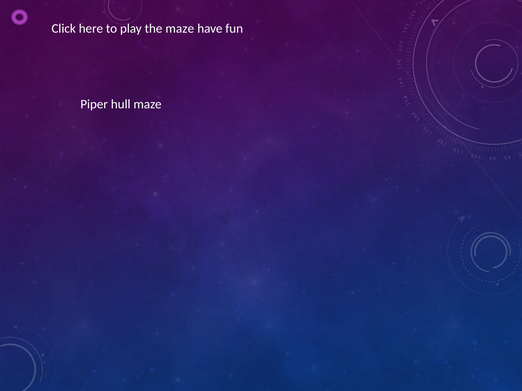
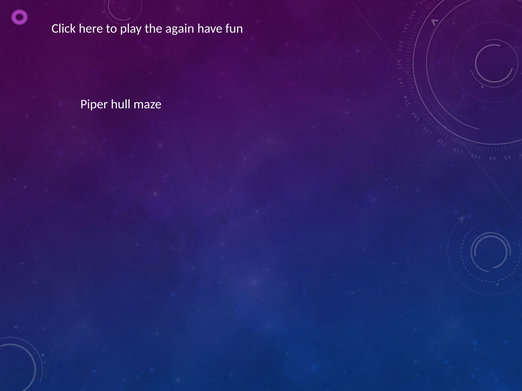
the maze: maze -> again (180, 28)
